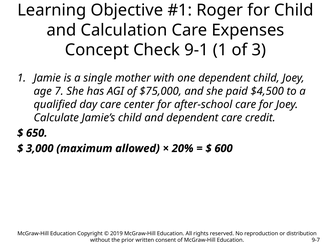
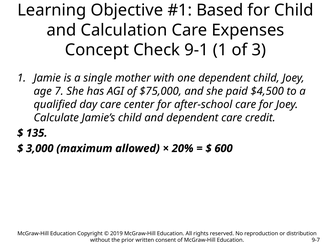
Roger: Roger -> Based (220, 10)
650: 650 -> 135 (37, 133)
